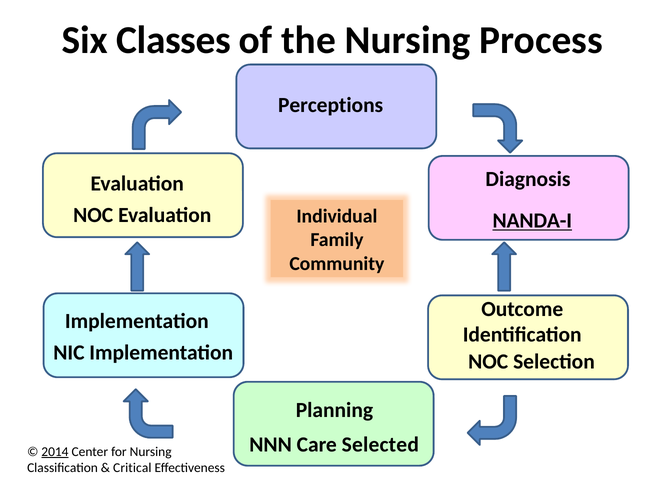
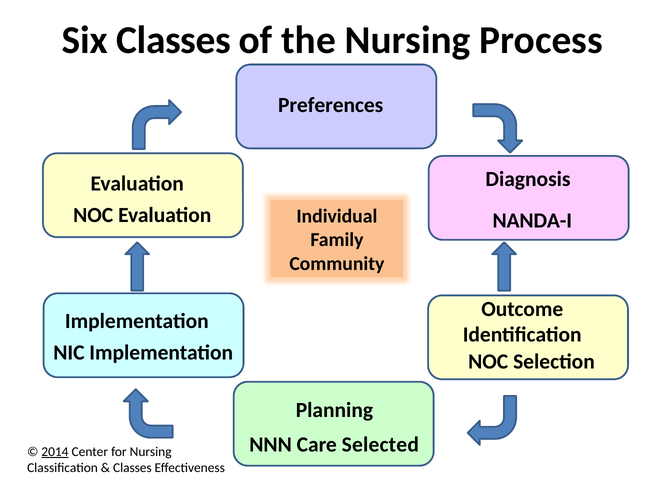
Perceptions: Perceptions -> Preferences (331, 105)
NANDA-I underline: present -> none (532, 221)
Critical: Critical -> Classes (132, 468)
